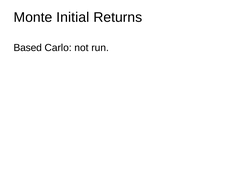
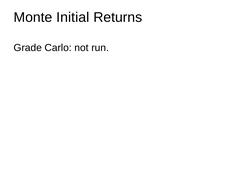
Based: Based -> Grade (28, 48)
